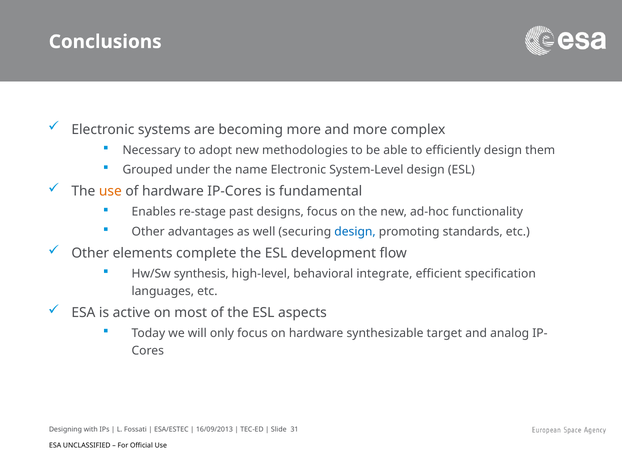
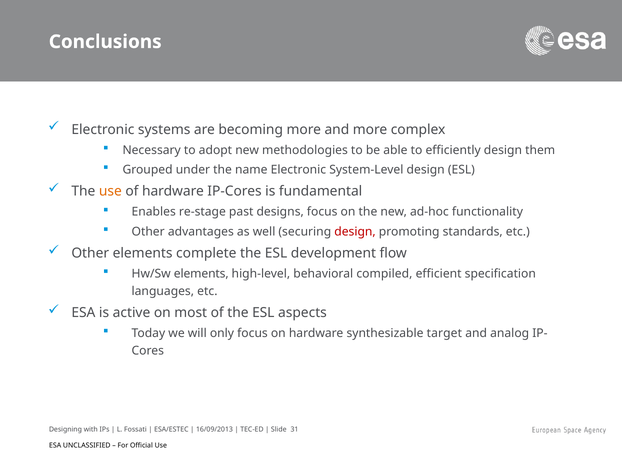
design colour: blue -> red (355, 231)
Hw/Sw synthesis: synthesis -> elements (201, 274)
integrate: integrate -> compiled (384, 274)
